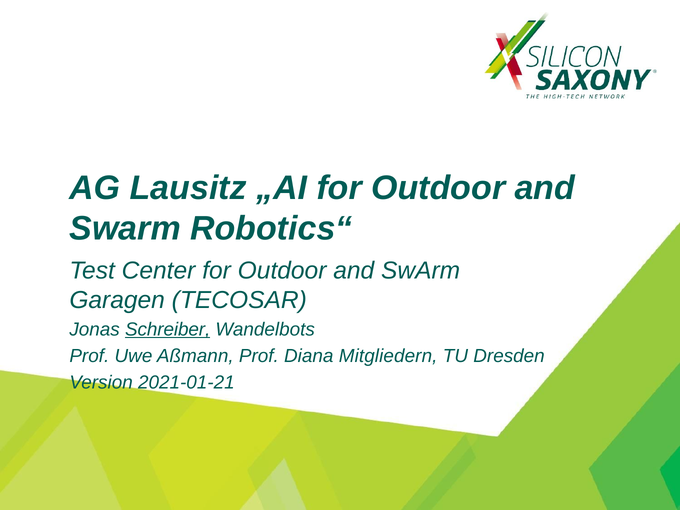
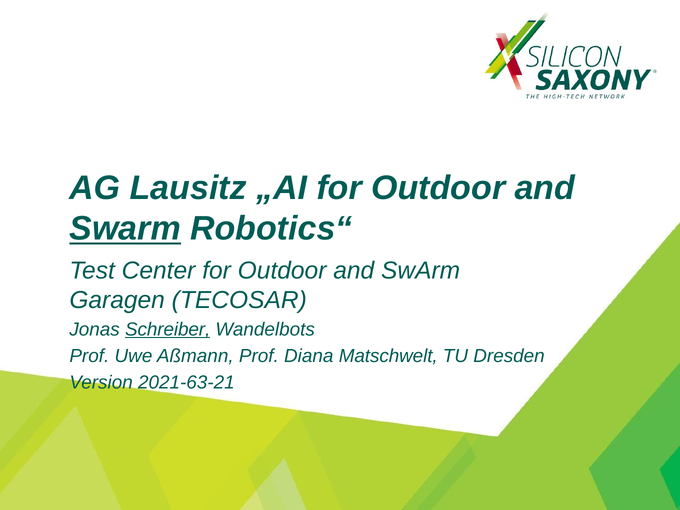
Swarm underline: none -> present (125, 229)
Mitgliedern: Mitgliedern -> Matschwelt (388, 356)
2021-01-21: 2021-01-21 -> 2021-63-21 (186, 382)
